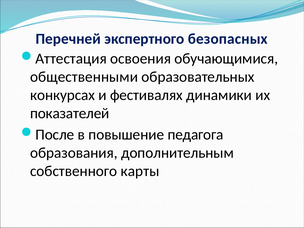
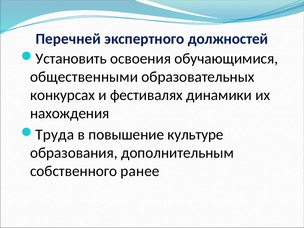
безопасных: безопасных -> должностей (228, 39)
Аттестация: Аттестация -> Установить (71, 59)
показателей: показателей -> нахождения (70, 113)
После: После -> Труда (55, 135)
педагога: педагога -> культуре (195, 135)
карты: карты -> ранее (140, 171)
